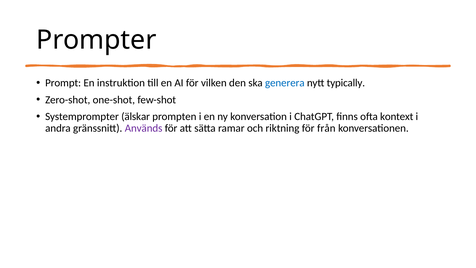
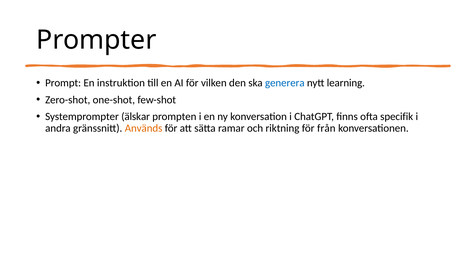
typically: typically -> learning (346, 83)
kontext: kontext -> specifik (397, 116)
Används colour: purple -> orange (144, 128)
